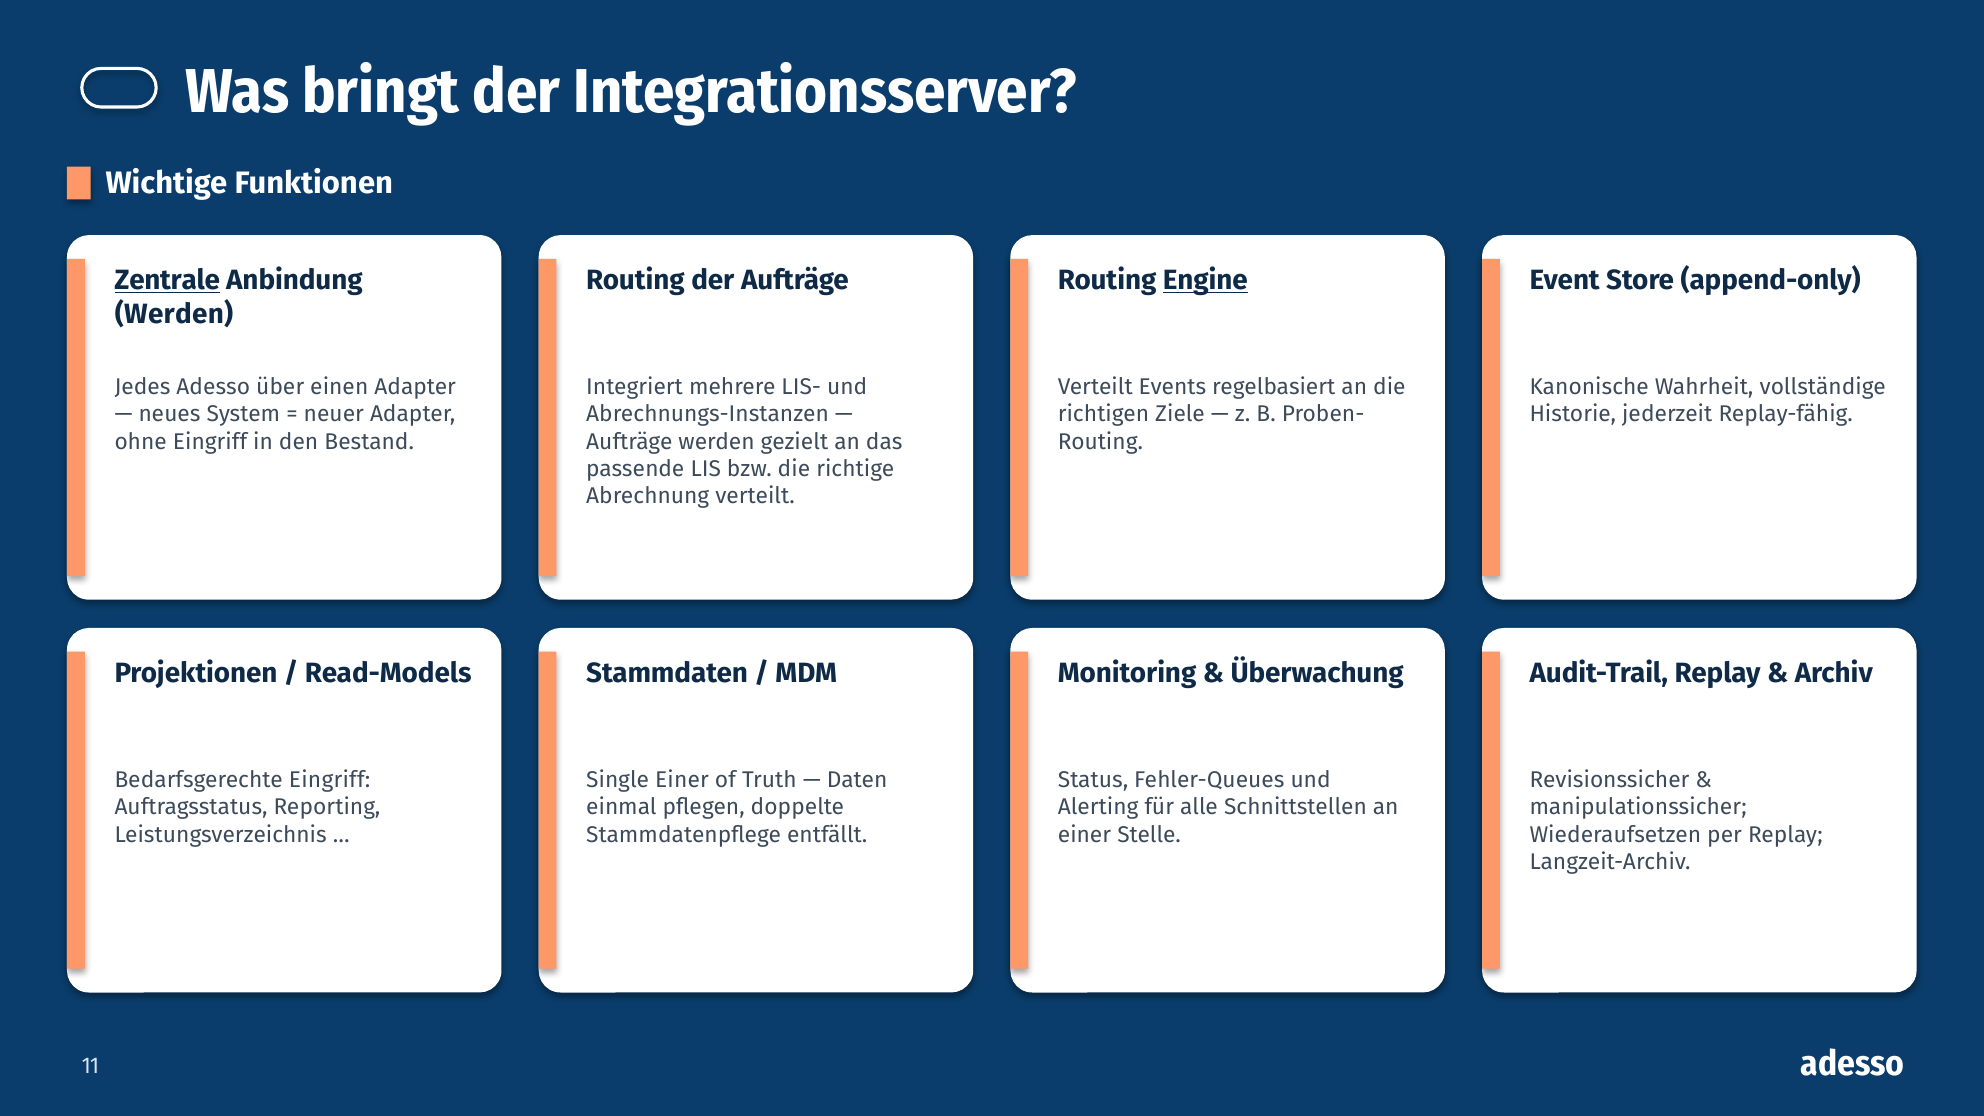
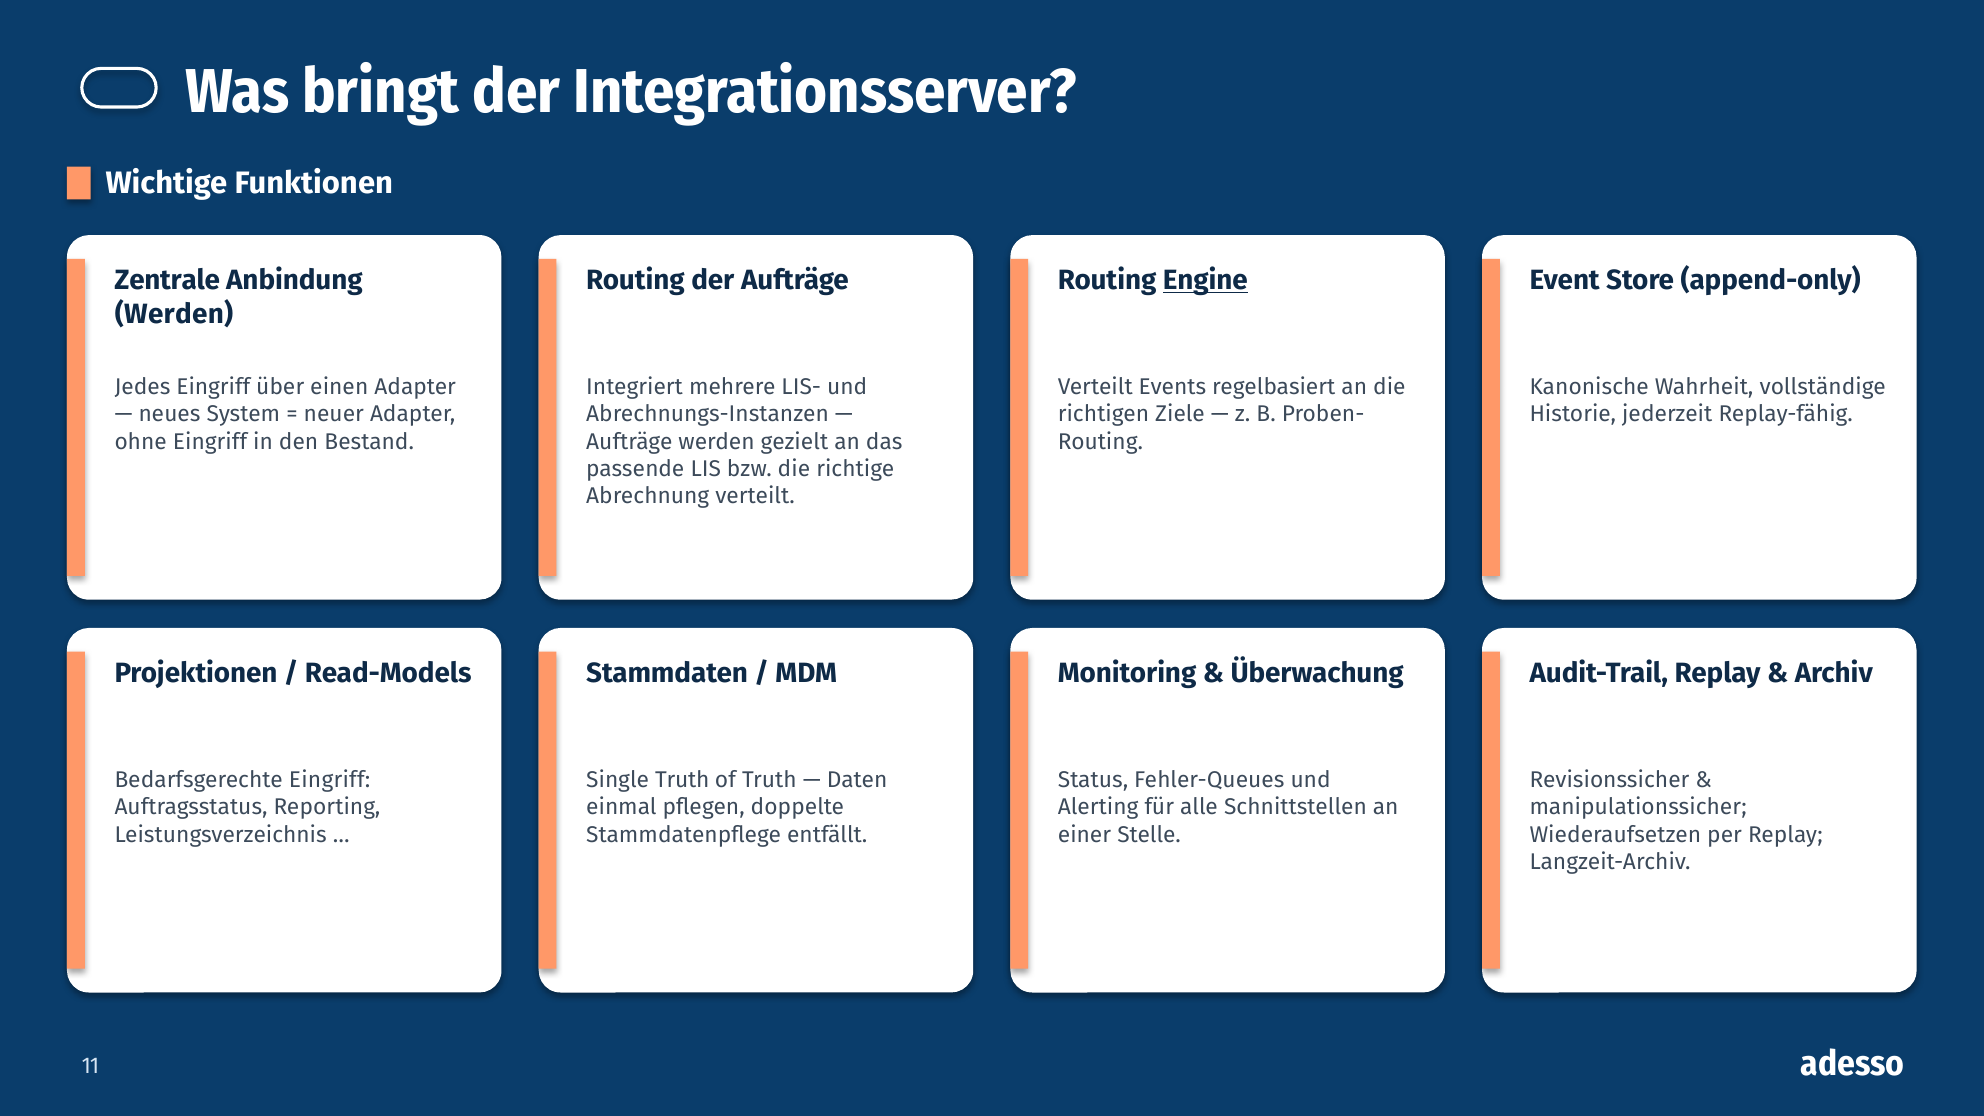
Zentrale underline: present -> none (167, 280)
Jedes Adesso: Adesso -> Eingriff (213, 387)
Single Einer: Einer -> Truth (682, 780)
